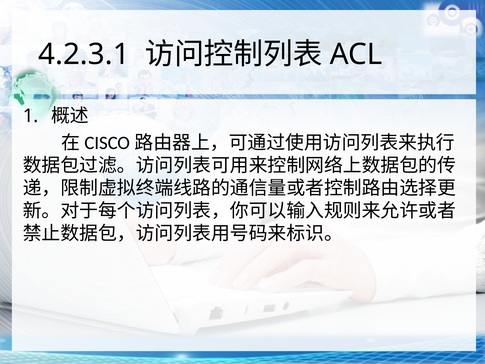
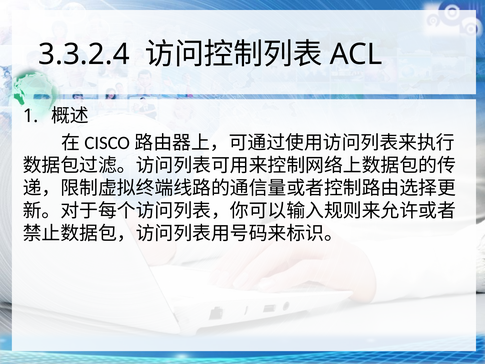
4.2.3.1: 4.2.3.1 -> 3.3.2.4 (84, 54)
